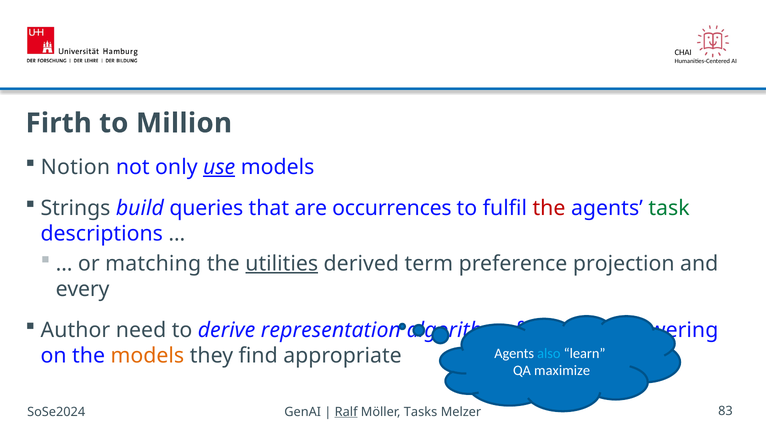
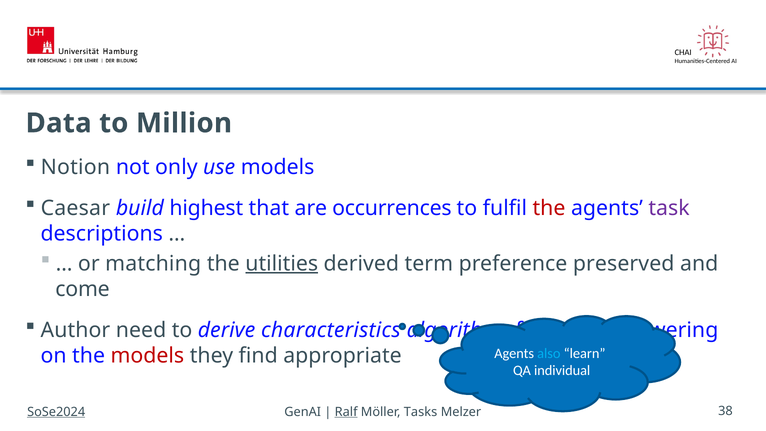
Firth: Firth -> Data (59, 123)
use underline: present -> none (219, 167)
Strings: Strings -> Caesar (75, 208)
queries: queries -> highest (206, 208)
task colour: green -> purple (669, 208)
projection: projection -> preserved (624, 263)
every: every -> come (83, 289)
representation: representation -> characteristics (331, 330)
models colour: orange -> red (147, 356)
maximize: maximize -> individual (562, 371)
SoSe2024 underline: none -> present (56, 412)
83: 83 -> 38 (725, 411)
